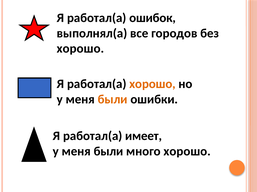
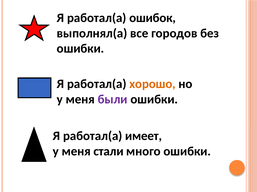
хорошо: хорошо -> ошибки (80, 49)
были colour: orange -> purple (113, 100)
были: были -> стали (109, 152)
много хорошо: хорошо -> ошибки (187, 152)
